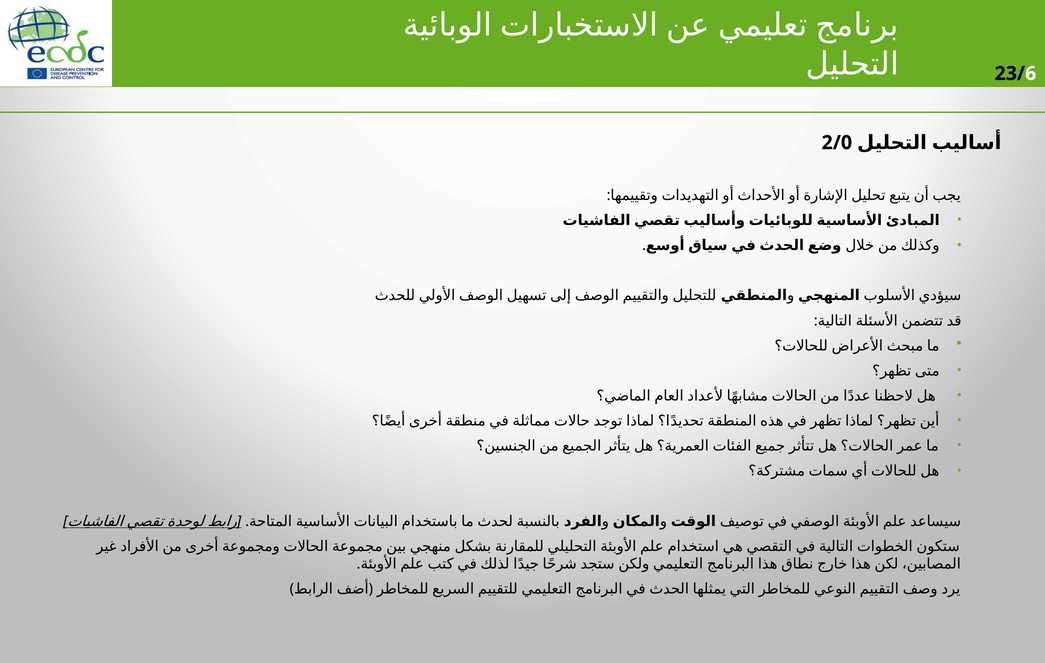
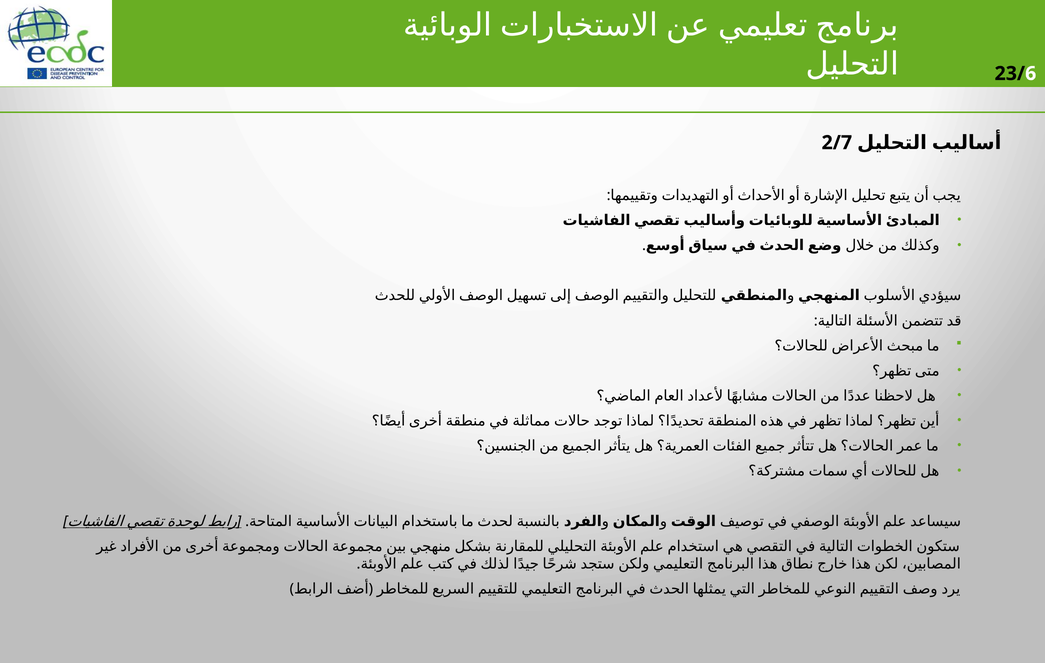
2/0: 2/0 -> 2/7 (837, 143)
